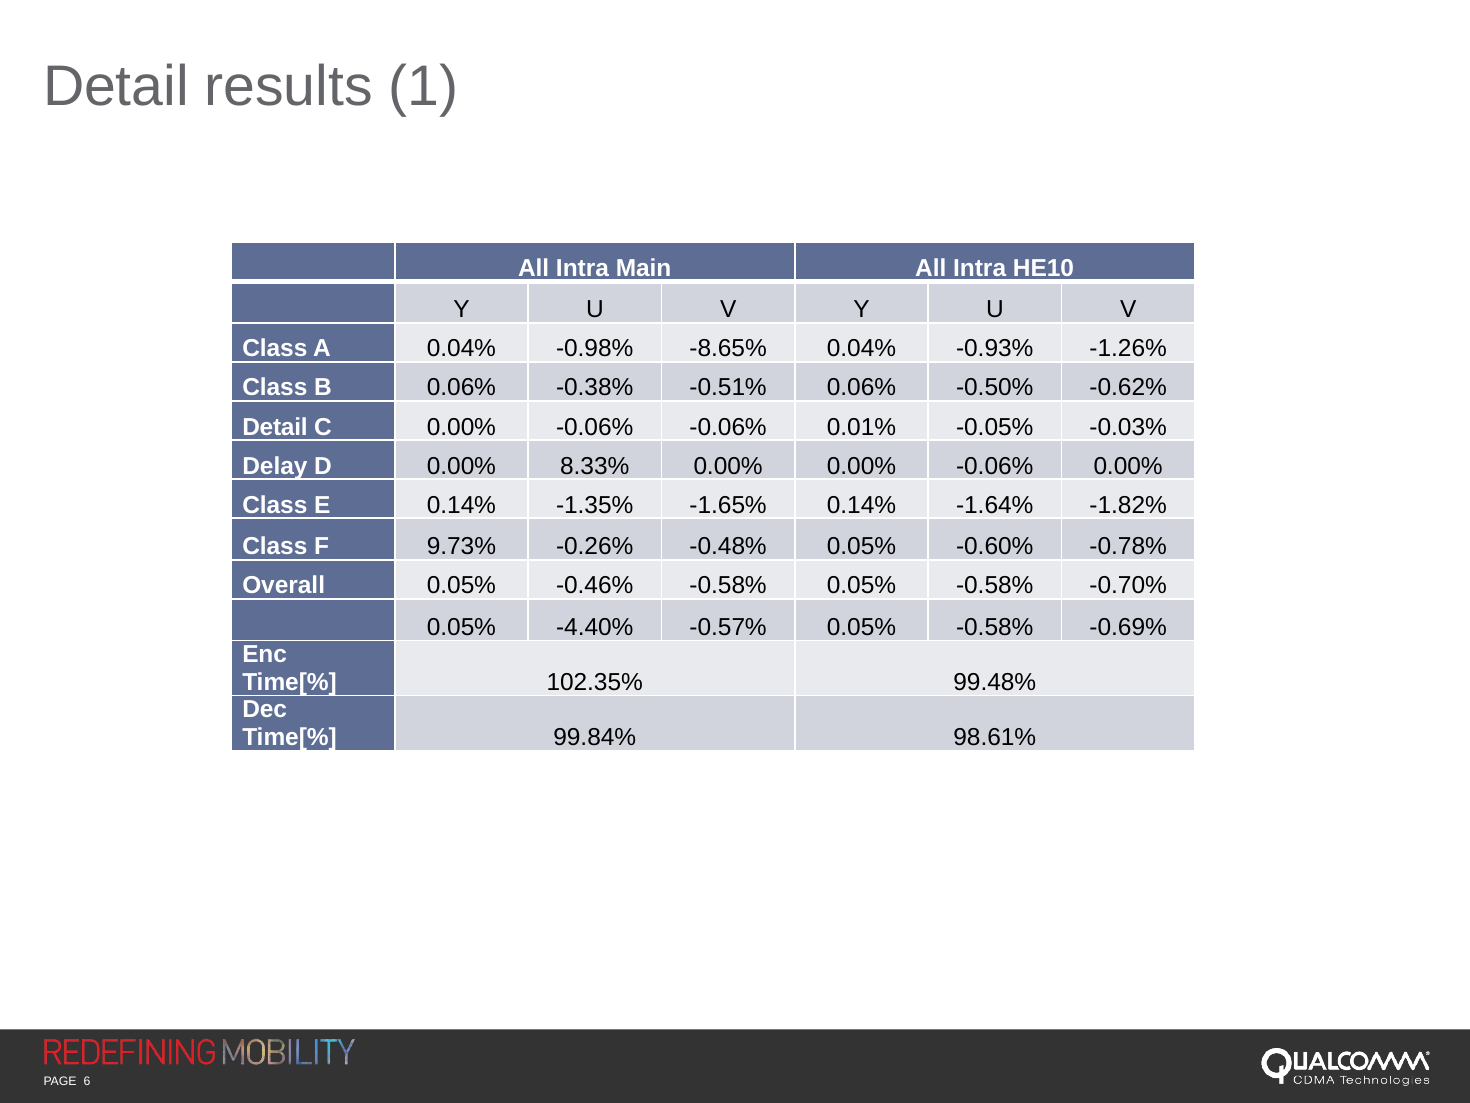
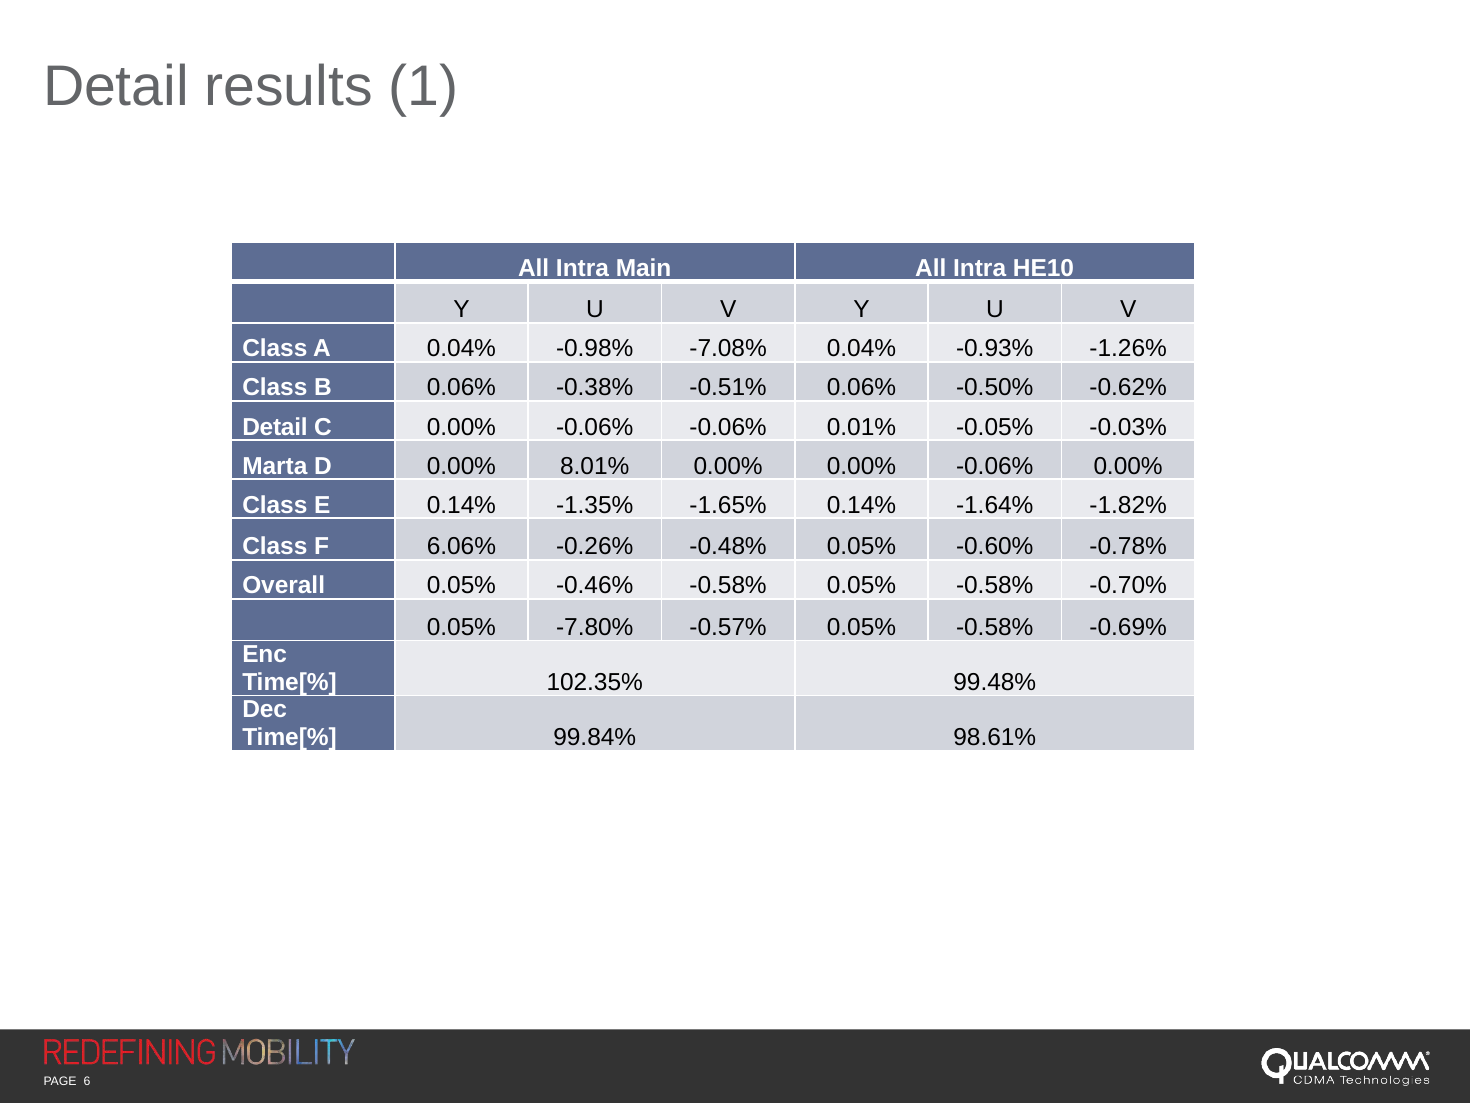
-8.65%: -8.65% -> -7.08% (728, 349)
Delay: Delay -> Marta (275, 466)
8.33%: 8.33% -> 8.01% (595, 466)
9.73%: 9.73% -> 6.06% (461, 546)
-4.40%: -4.40% -> -7.80% (595, 627)
